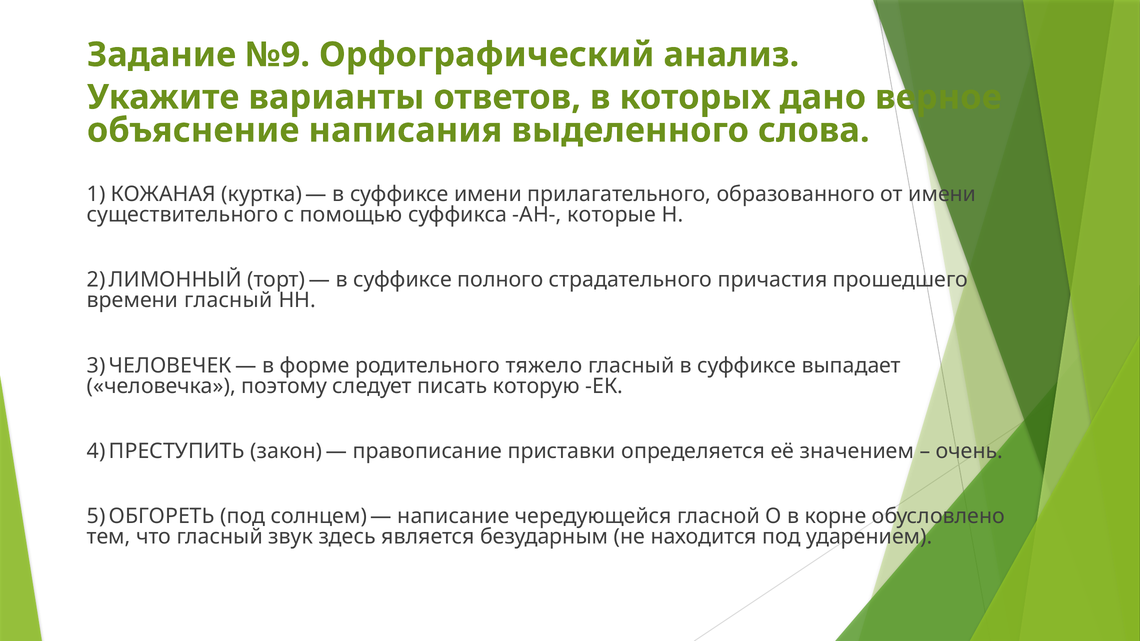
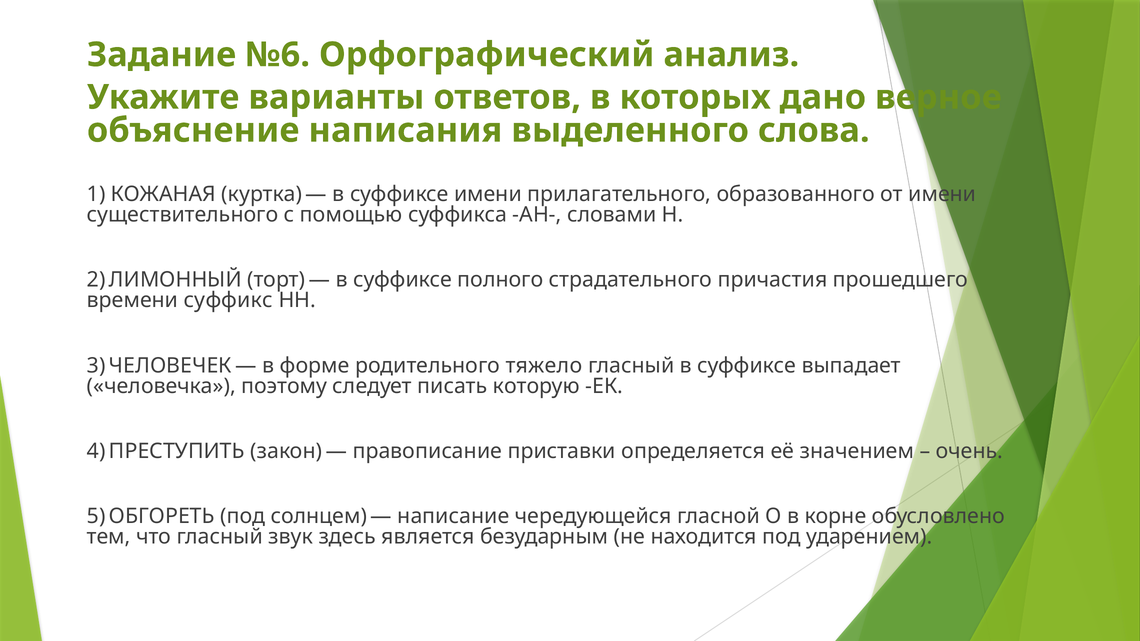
№9: №9 -> №6 (278, 55)
которые: которые -> словами (612, 215)
времени гласный: гласный -> суффикс (228, 300)
